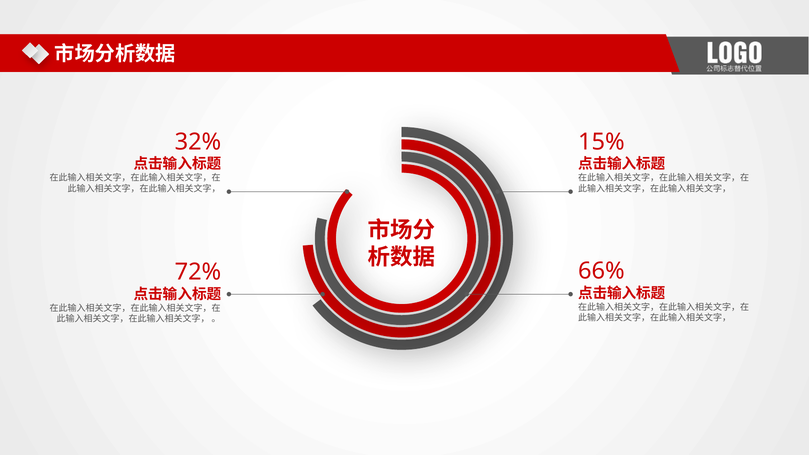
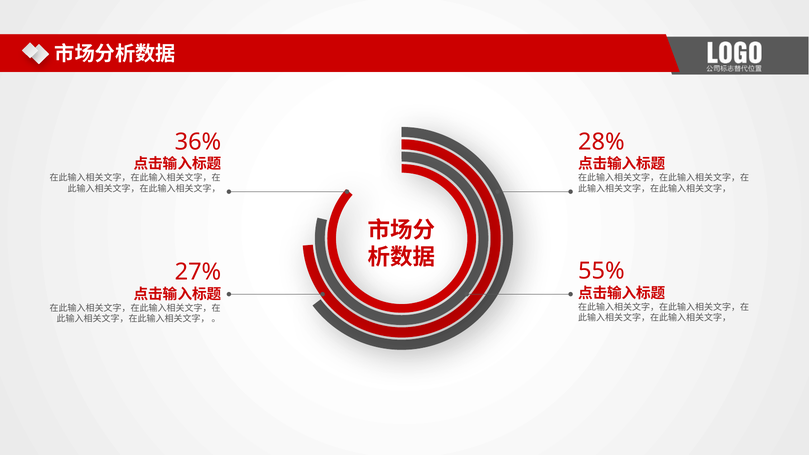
32%: 32% -> 36% (198, 142)
15%: 15% -> 28% (601, 142)
66%: 66% -> 55% (601, 271)
72%: 72% -> 27% (198, 272)
